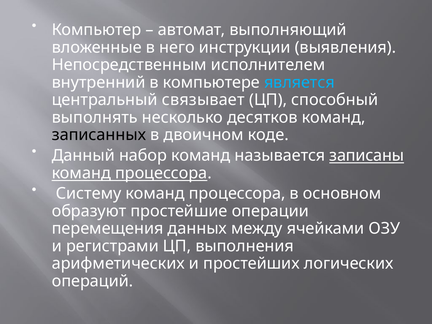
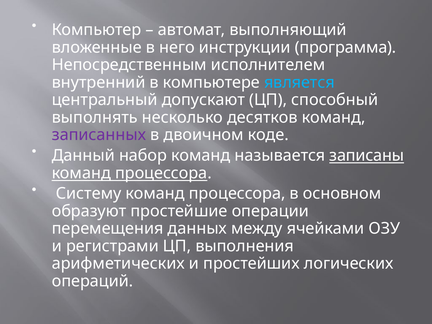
выявления: выявления -> программа (346, 47)
связывает: связывает -> допускают (203, 100)
записанных colour: black -> purple (99, 135)
